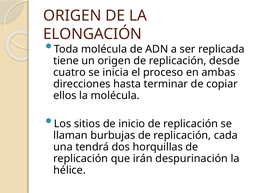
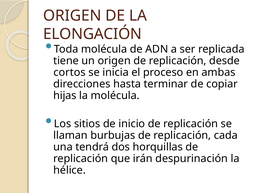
cuatro: cuatro -> cortos (70, 73)
ellos: ellos -> hijas (65, 96)
